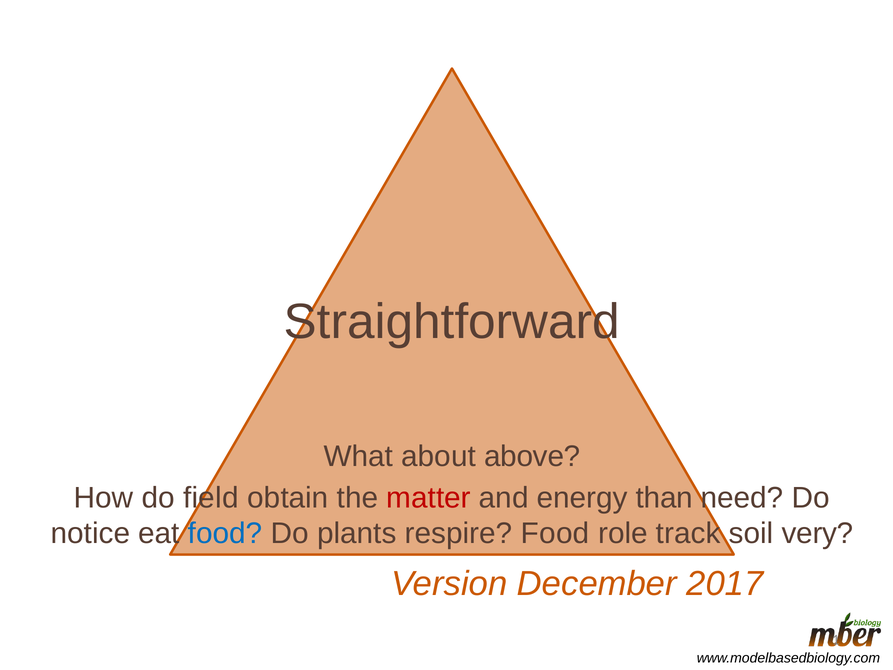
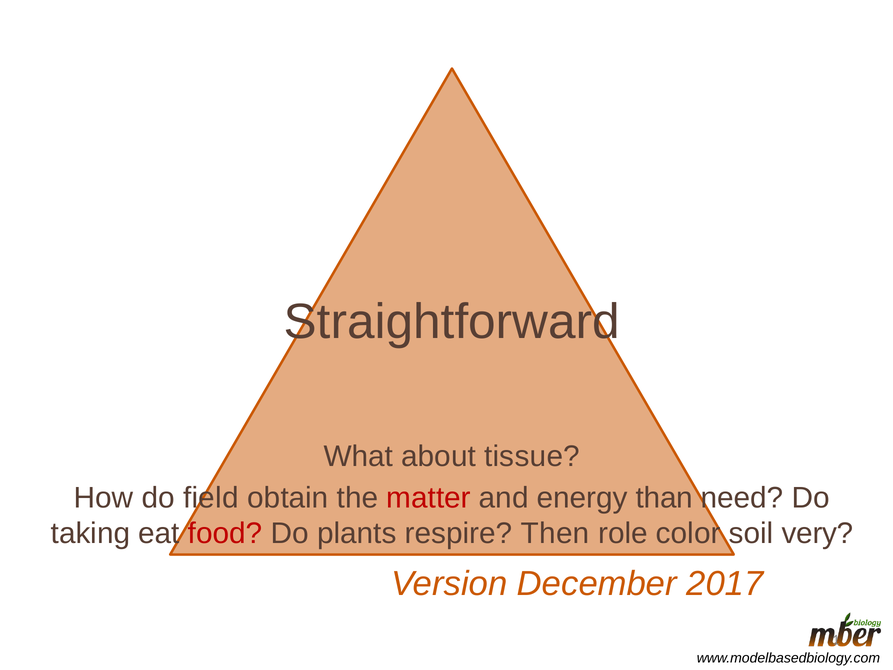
above: above -> tissue (532, 456)
notice: notice -> taking (90, 533)
food colour: blue -> red (225, 533)
respire Food: Food -> Then (555, 533)
track: track -> color (688, 533)
